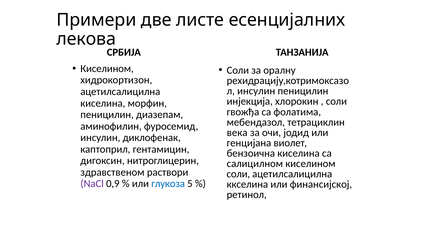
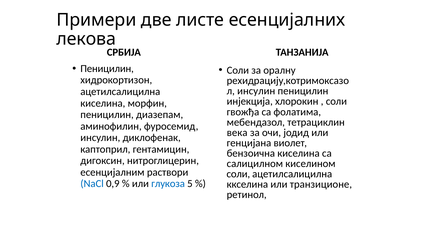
Киселином: Киселином -> Пеницилин (107, 69)
здравственом: здравственом -> есенцијалним (112, 172)
NaCl colour: purple -> blue (92, 183)
финансијској: финансијској -> транзиционе (321, 184)
